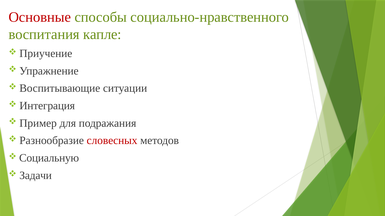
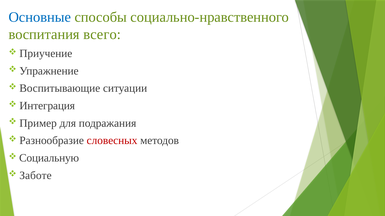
Основные colour: red -> blue (40, 17)
капле: капле -> всего (102, 34)
Задачи: Задачи -> Заботе (36, 176)
